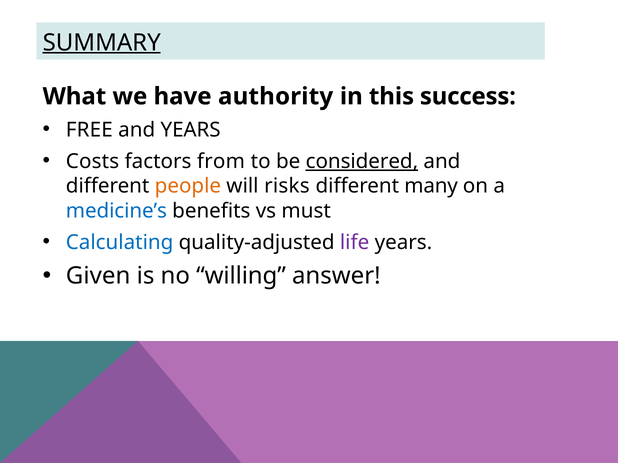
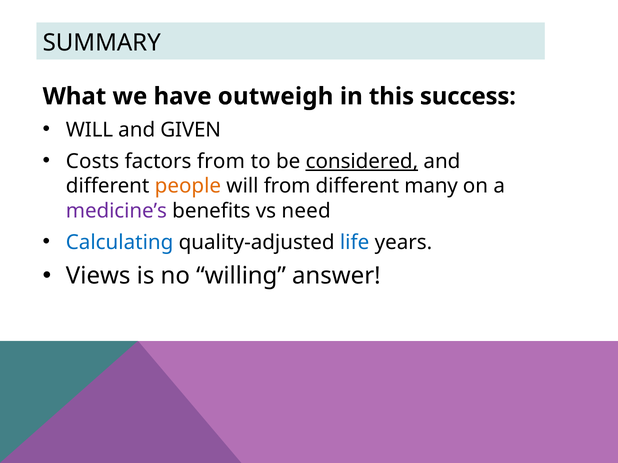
SUMMARY underline: present -> none (102, 43)
authority: authority -> outweigh (276, 97)
FREE: FREE -> WILL (89, 130)
and YEARS: YEARS -> GIVEN (191, 130)
will risks: risks -> from (287, 186)
medicine’s colour: blue -> purple (116, 211)
must: must -> need (306, 211)
life colour: purple -> blue (355, 243)
Given: Given -> Views (98, 276)
